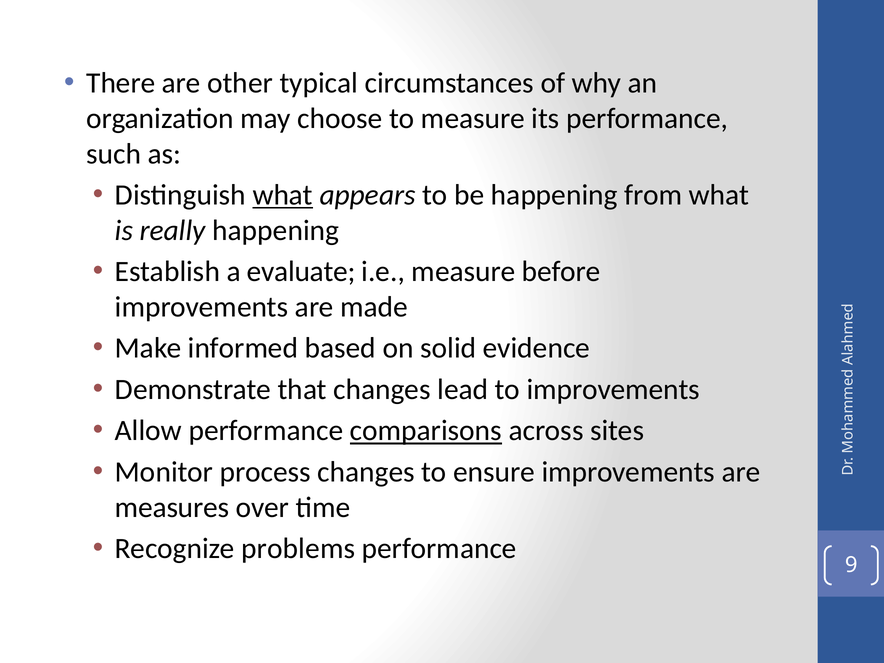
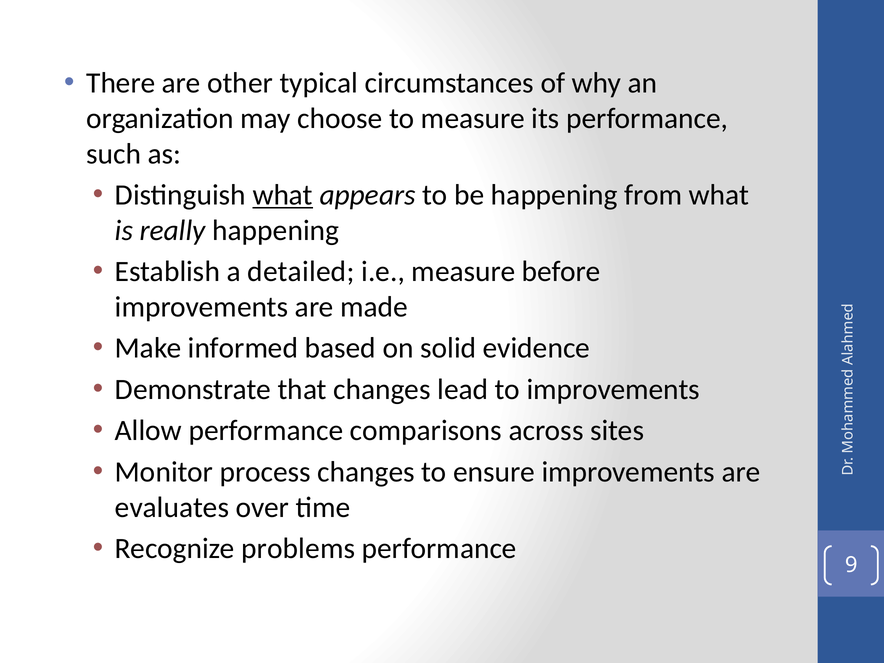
evaluate: evaluate -> detailed (301, 272)
comparisons underline: present -> none (426, 431)
measures: measures -> evaluates (172, 507)
